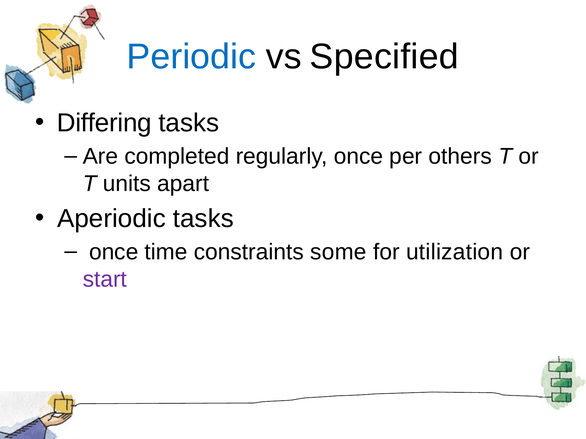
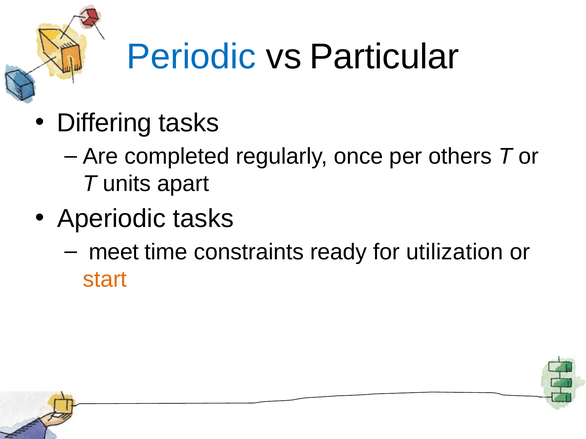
Specified: Specified -> Particular (384, 57)
once: once -> meet (114, 252)
some: some -> ready (339, 252)
start colour: purple -> orange (105, 280)
